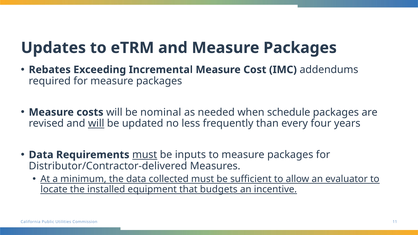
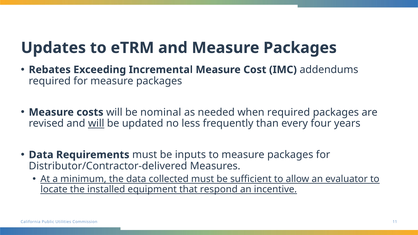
when schedule: schedule -> required (289, 112)
must underline: present -> none (145, 155)
budgets: budgets -> respond (219, 189)
